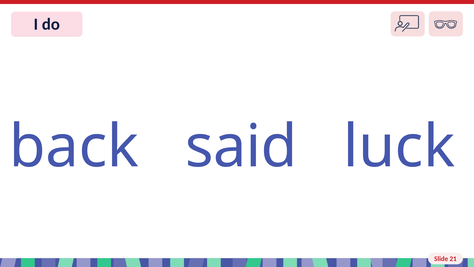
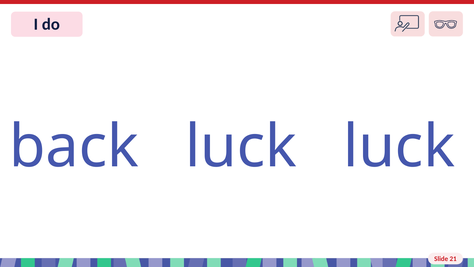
back said: said -> luck (241, 147)
